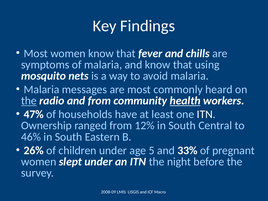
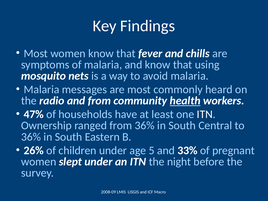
the underline: present -> none (29, 101)
from 12%: 12% -> 36% (145, 126)
46%: 46% -> 36% (31, 137)
